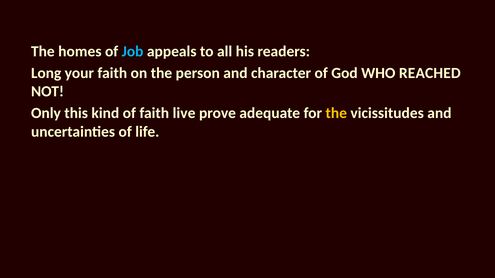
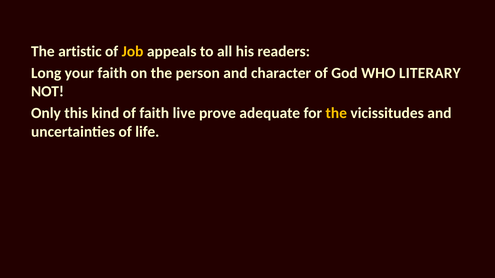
homes: homes -> artistic (80, 51)
Job colour: light blue -> yellow (133, 51)
REACHED: REACHED -> LITERARY (430, 73)
